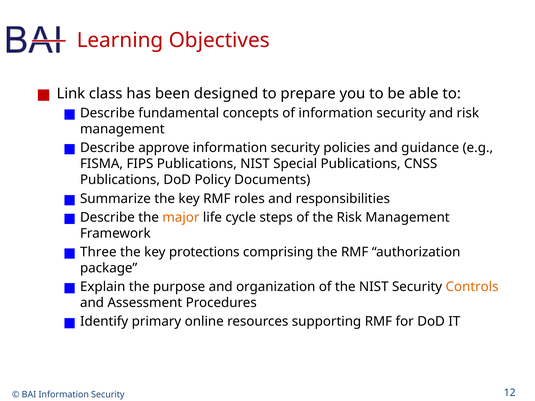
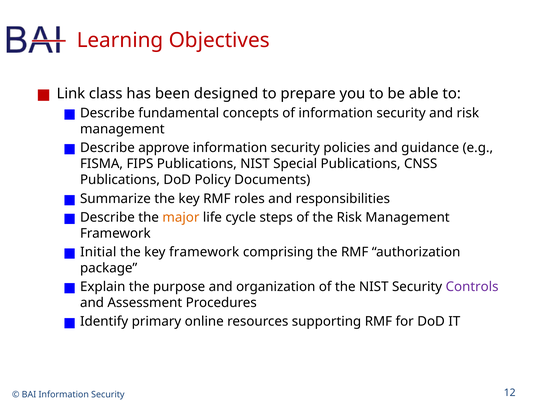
Three: Three -> Initial (98, 252)
key protections: protections -> framework (204, 252)
Controls colour: orange -> purple (472, 287)
